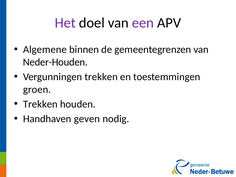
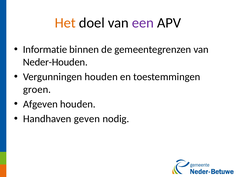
Het colour: purple -> orange (65, 23)
Algemene: Algemene -> Informatie (45, 50)
Vergunningen trekken: trekken -> houden (101, 77)
Trekken: Trekken -> Afgeven (40, 104)
